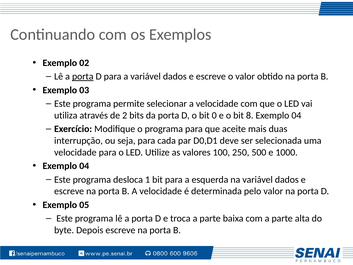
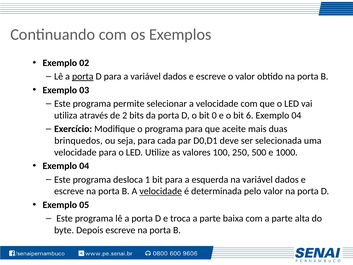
8: 8 -> 6 (250, 115)
interrupção: interrupção -> brinquedos (78, 141)
velocidade underline: none -> present (161, 191)
